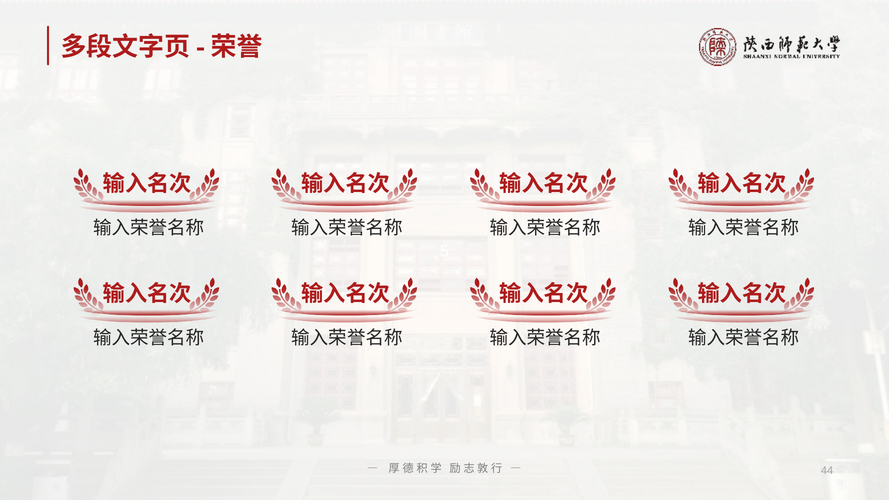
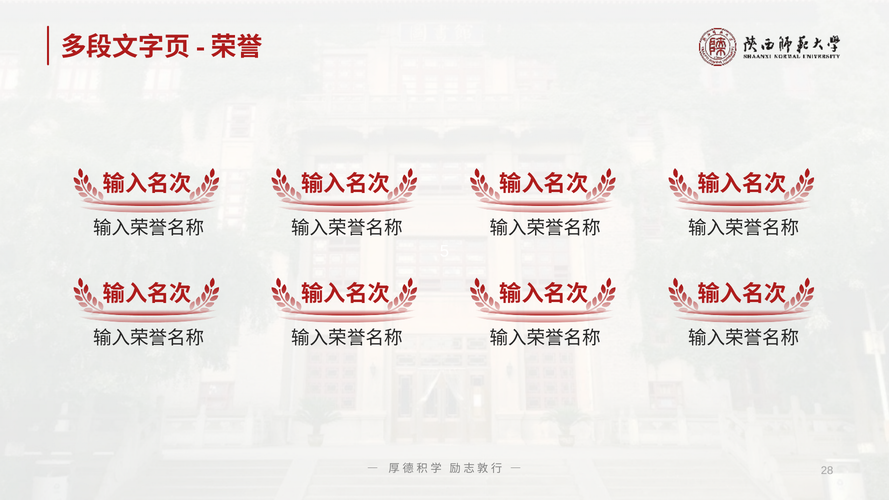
44: 44 -> 28 (827, 471)
